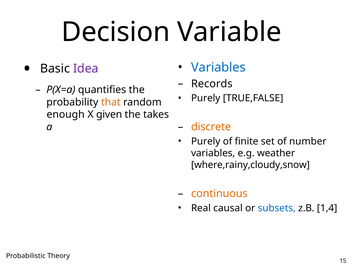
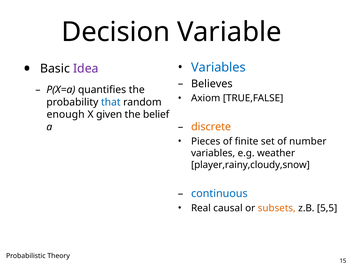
Records: Records -> Believes (212, 84)
Purely: Purely -> Axiom (206, 98)
that colour: orange -> blue (111, 102)
takes: takes -> belief (156, 114)
Purely: Purely -> Pieces (206, 141)
where,rainy,cloudy,snow: where,rainy,cloudy,snow -> player,rainy,cloudy,snow (250, 165)
continuous colour: orange -> blue (219, 193)
subsets colour: blue -> orange (277, 208)
1,4: 1,4 -> 5,5 (327, 208)
